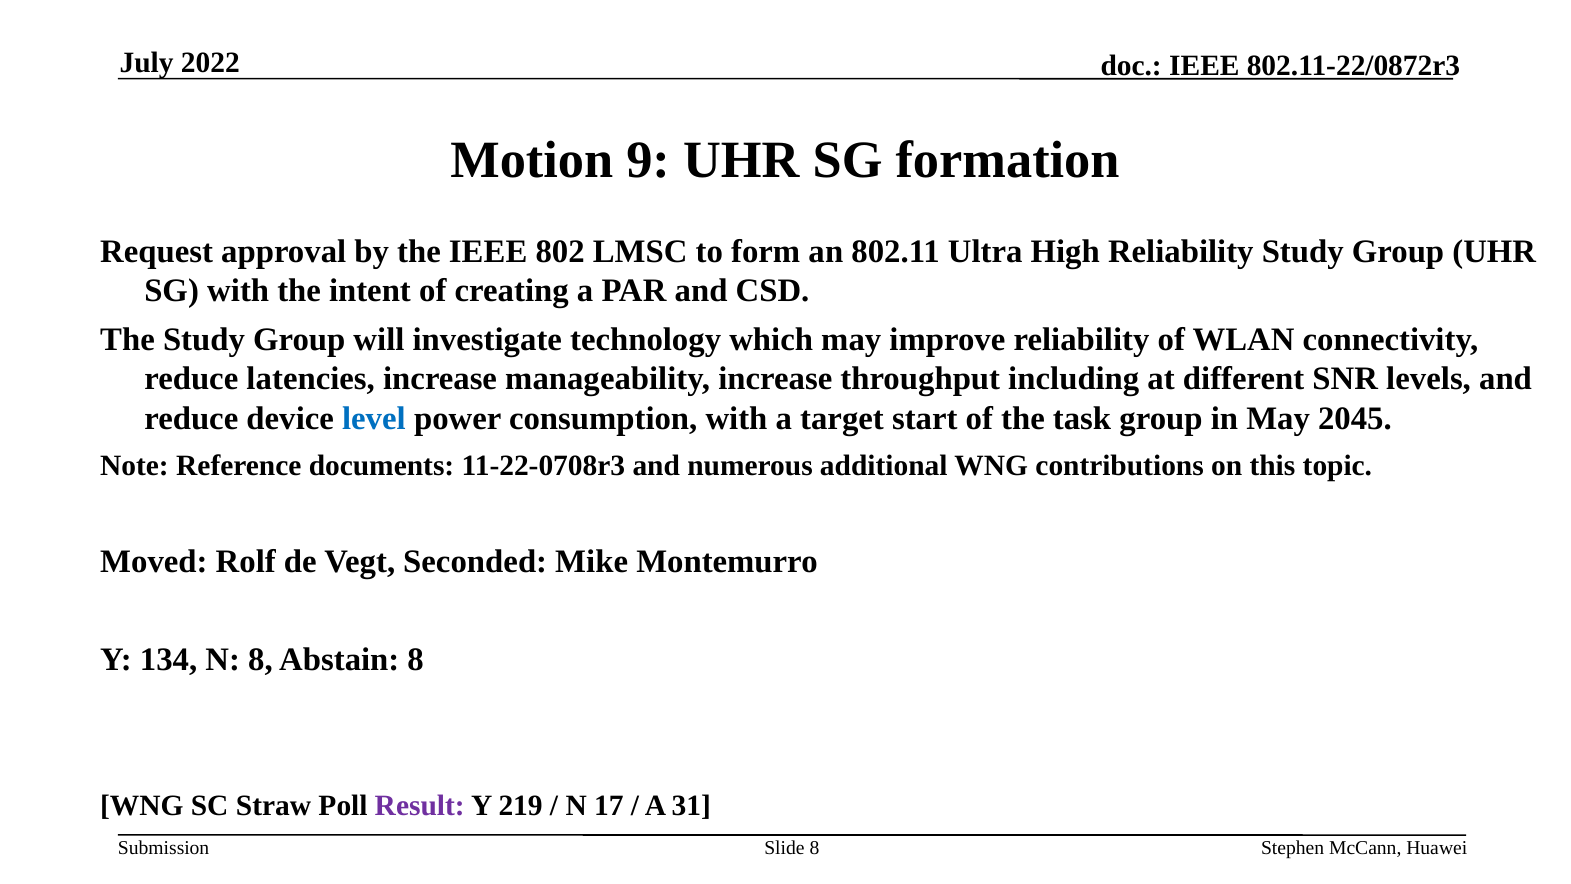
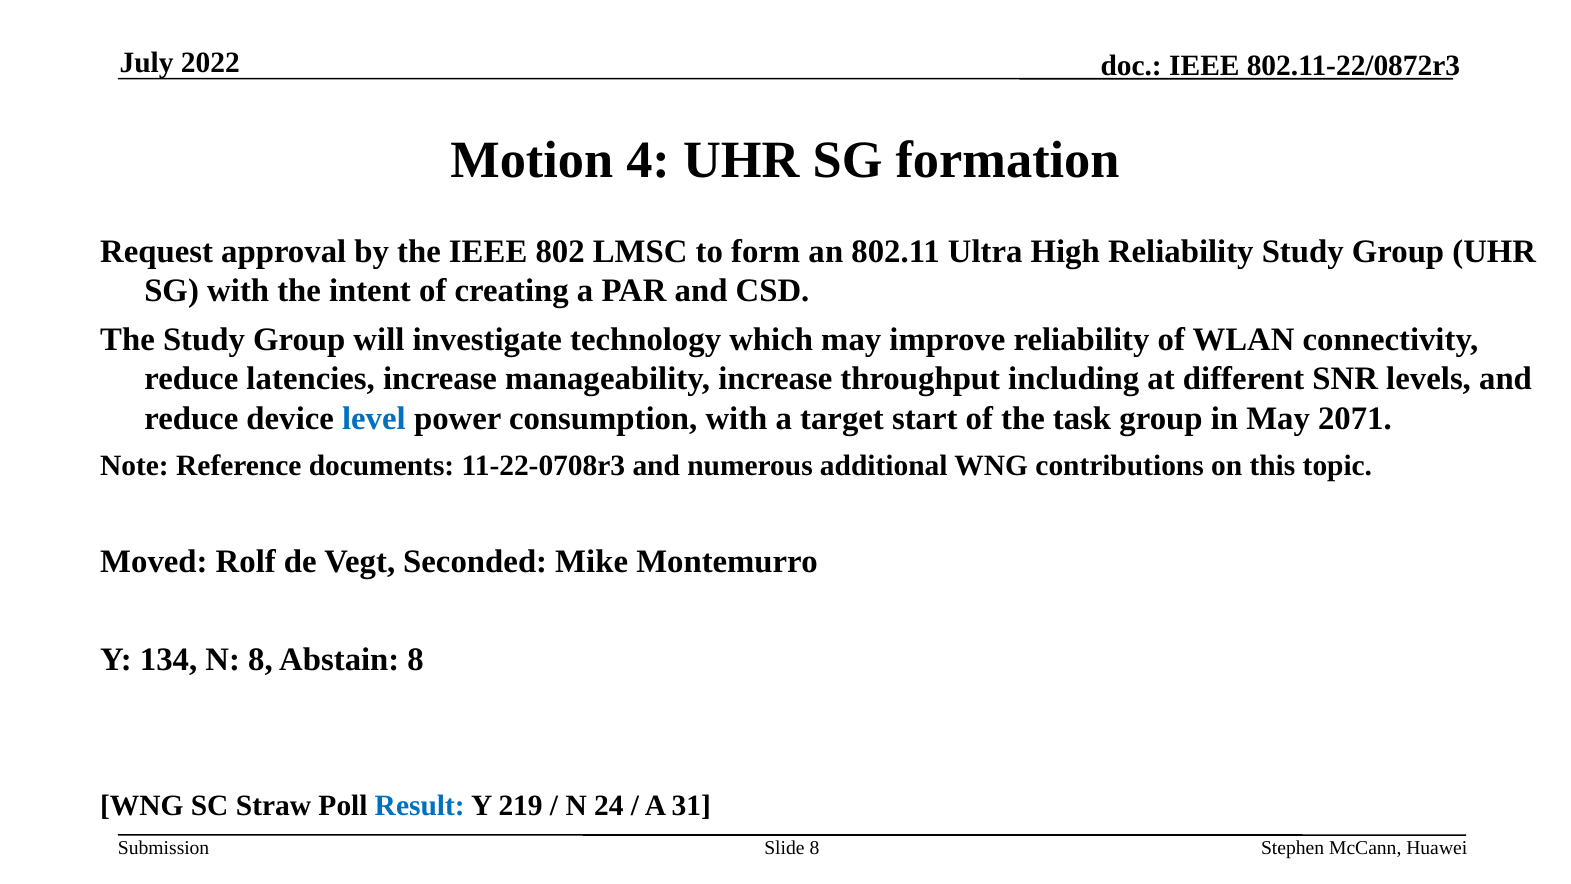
9: 9 -> 4 (648, 161)
2045: 2045 -> 2071 (1355, 418)
Result colour: purple -> blue (420, 805)
17: 17 -> 24 (609, 805)
